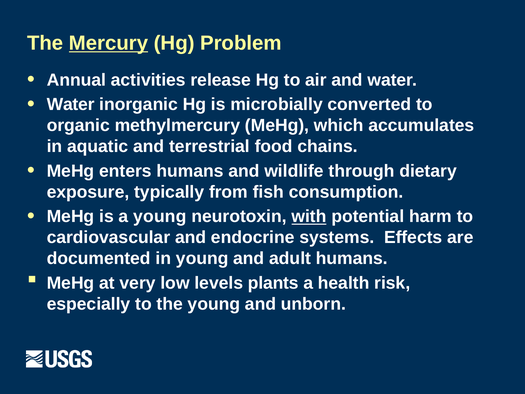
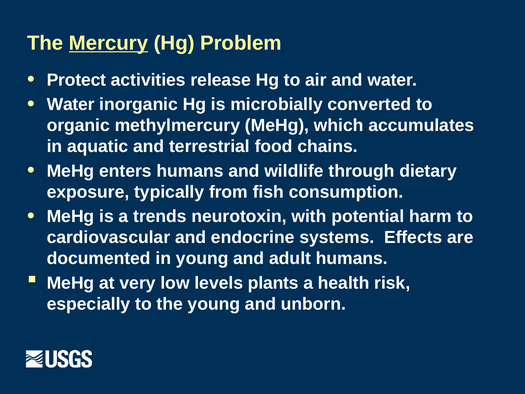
Annual: Annual -> Protect (76, 80)
a young: young -> trends (160, 216)
with underline: present -> none (309, 216)
